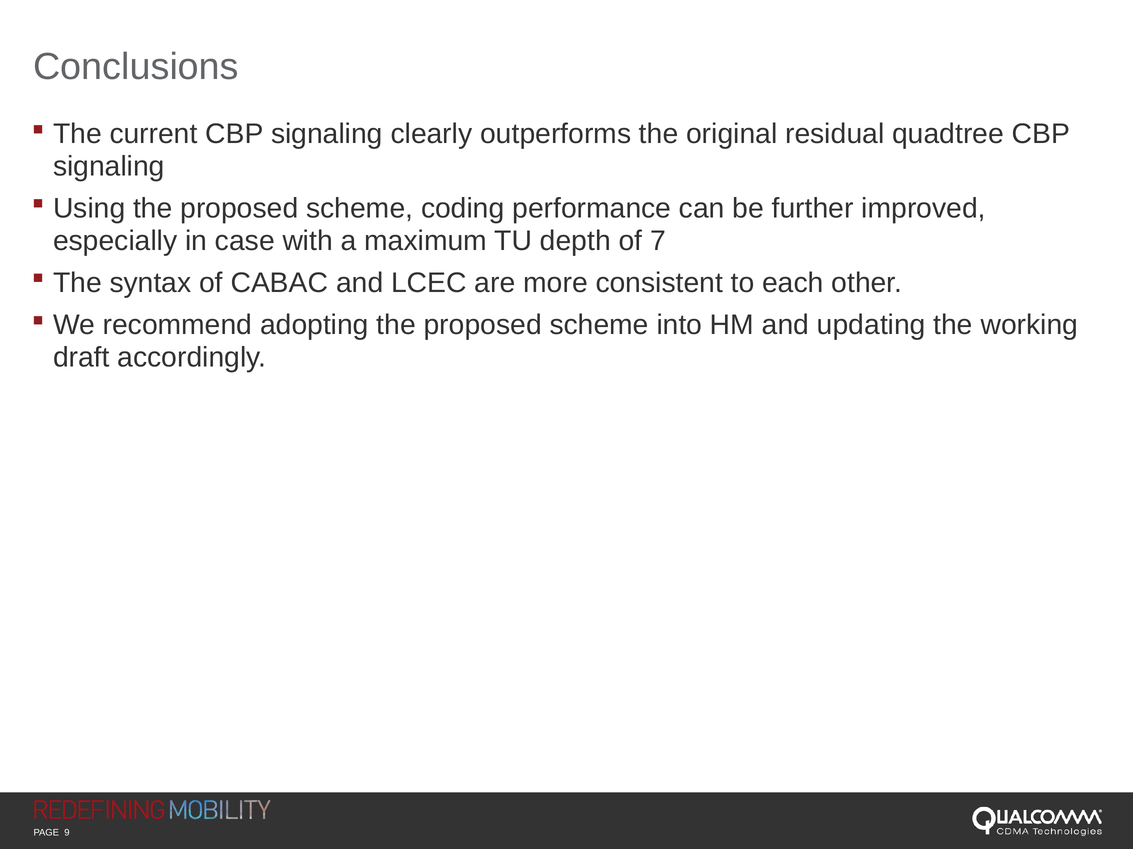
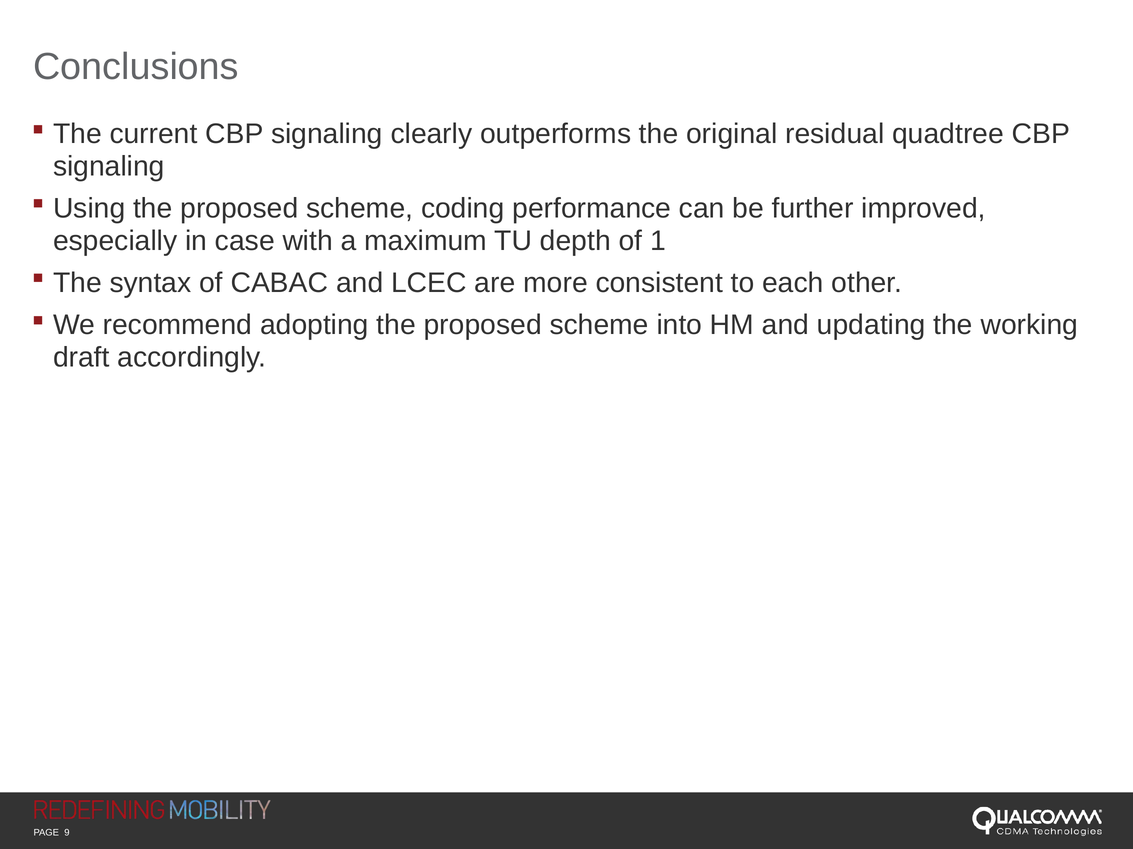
7: 7 -> 1 (658, 241)
